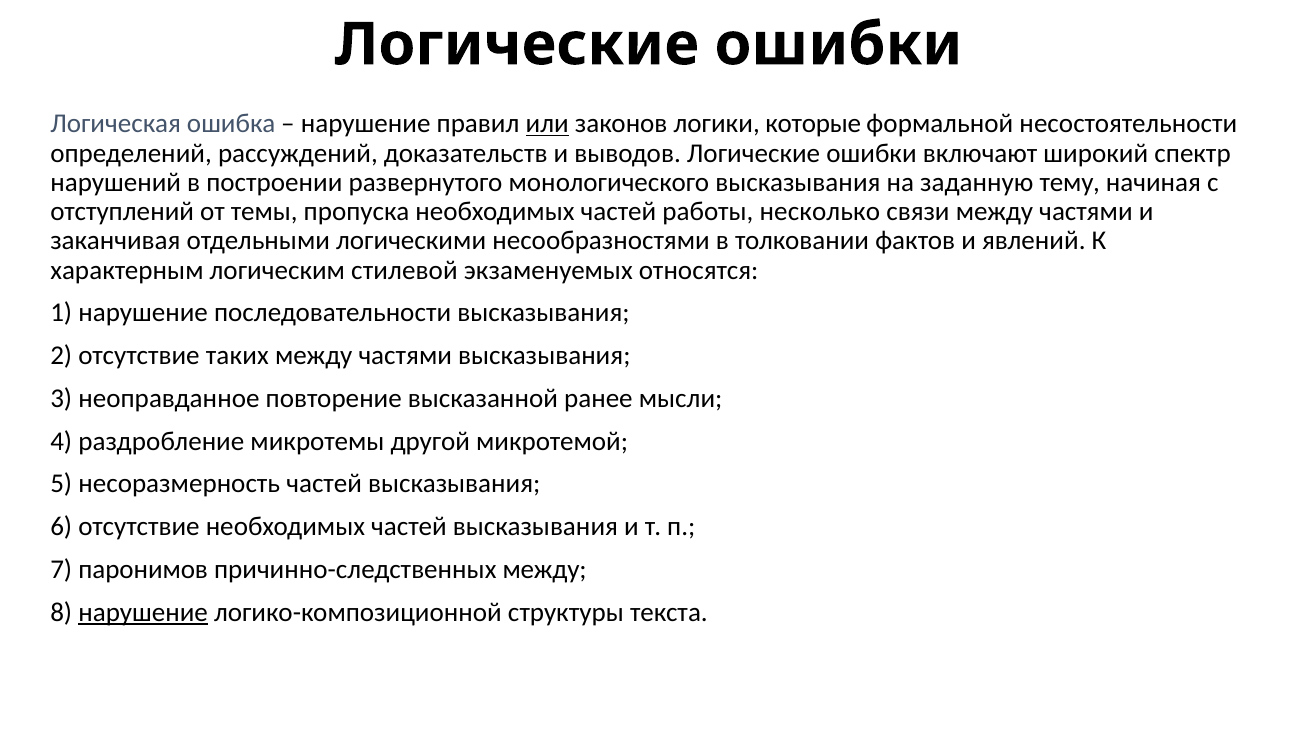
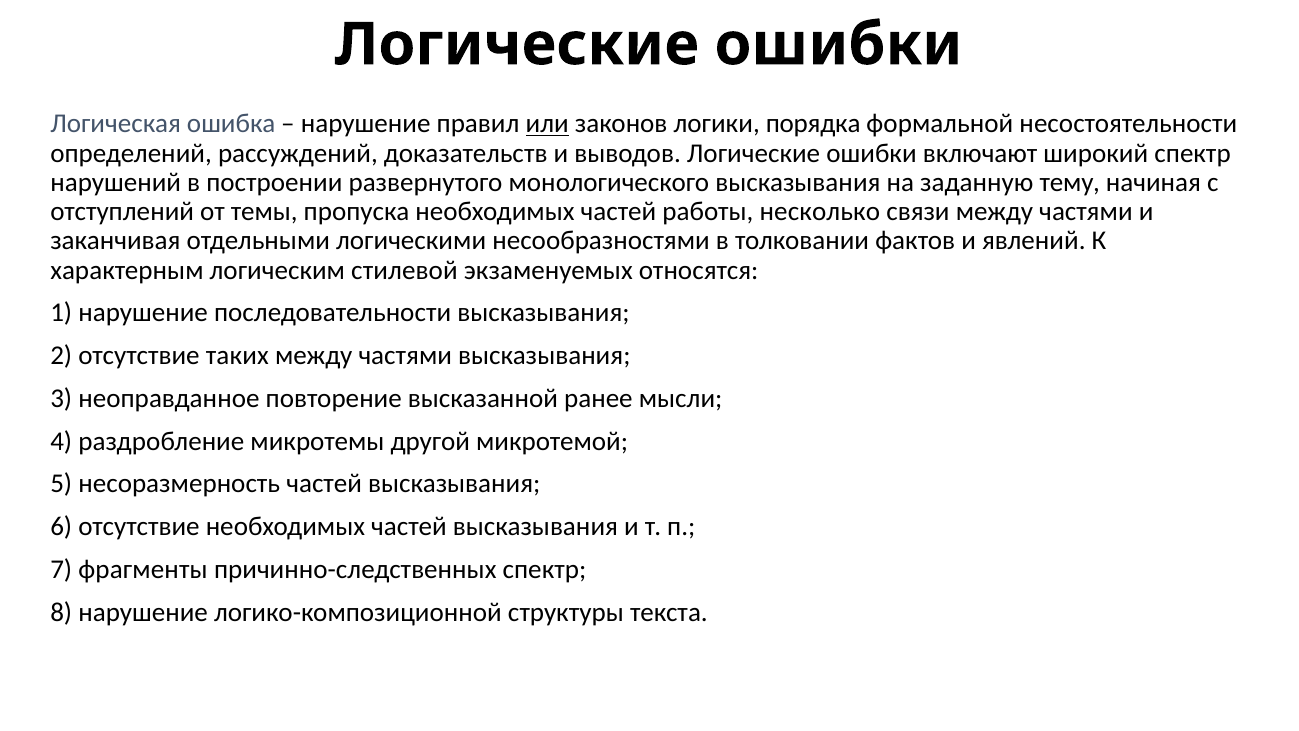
которые: которые -> порядка (813, 124)
паронимов: паронимов -> фрагменты (143, 569)
причинно-следственных между: между -> спектр (545, 569)
нарушение underline: present -> none (143, 612)
